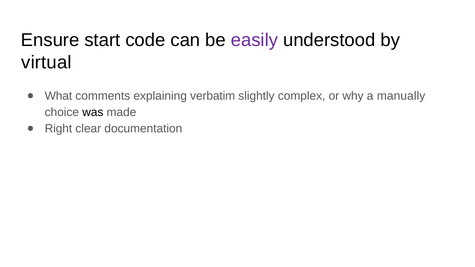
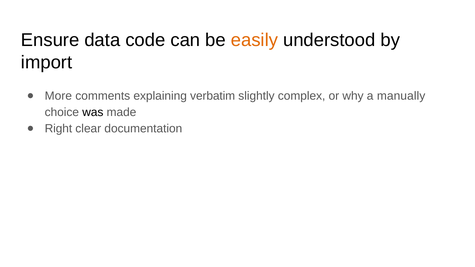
start: start -> data (102, 40)
easily colour: purple -> orange (254, 40)
virtual: virtual -> import (47, 62)
What: What -> More (58, 96)
